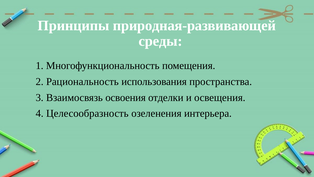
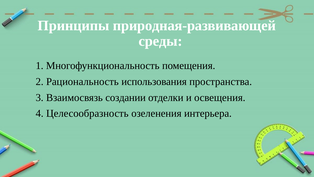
освоения: освоения -> создании (126, 97)
